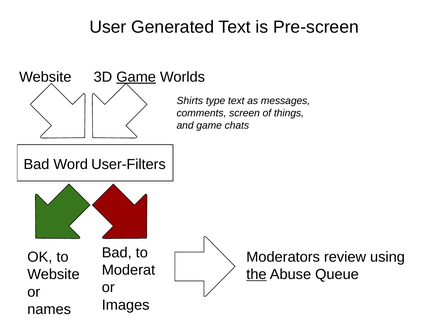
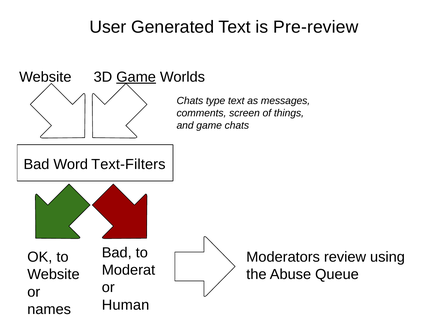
Pre-screen: Pre-screen -> Pre-review (316, 27)
Shirts: Shirts -> Chats (190, 101)
User-Filters: User-Filters -> Text-Filters (128, 165)
the underline: present -> none (256, 275)
Images: Images -> Human (126, 305)
